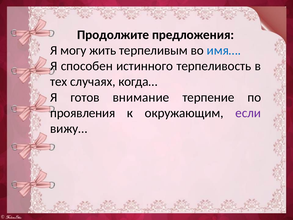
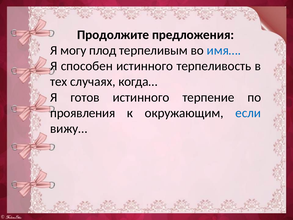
жить: жить -> плод (103, 50)
готов внимание: внимание -> истинного (141, 97)
если colour: purple -> blue (248, 113)
